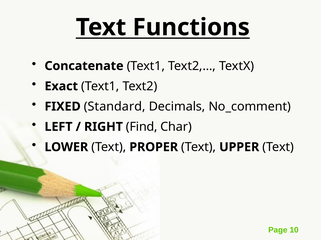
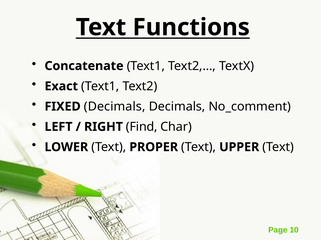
FIXED Standard: Standard -> Decimals (115, 107)
